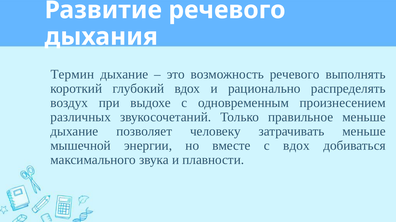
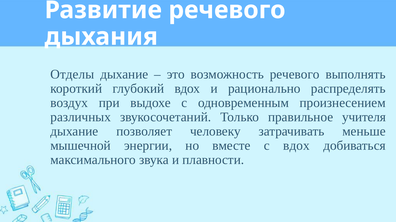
Термин: Термин -> Отделы (72, 75)
правильное меньше: меньше -> учителя (364, 117)
